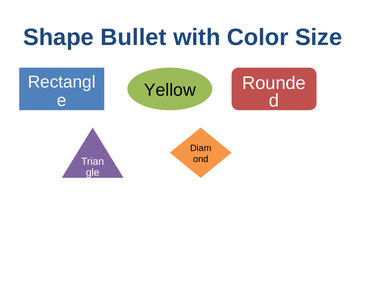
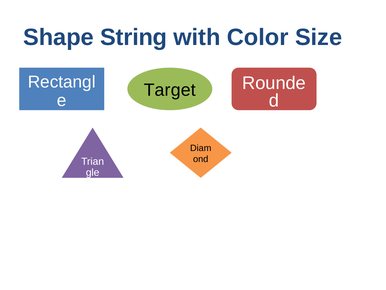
Bullet: Bullet -> String (134, 37)
Yellow: Yellow -> Target (170, 90)
